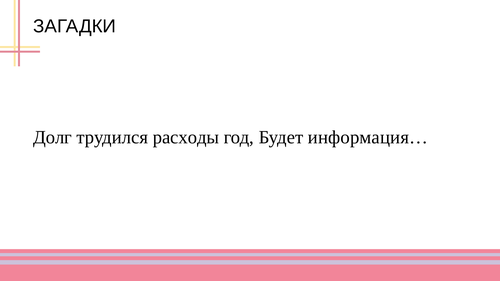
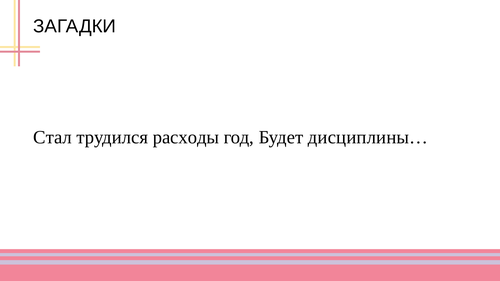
Долг: Долг -> Стал (53, 137)
информация…: информация… -> дисциплины… (368, 137)
